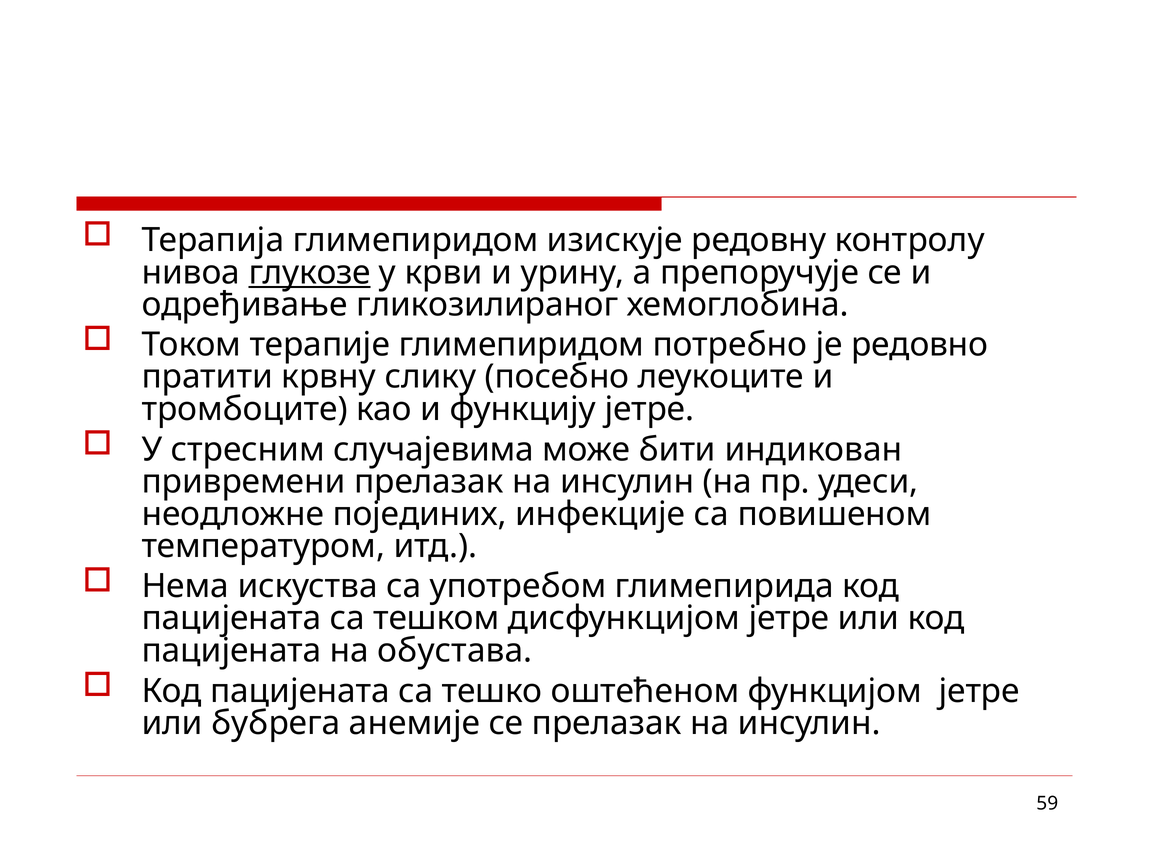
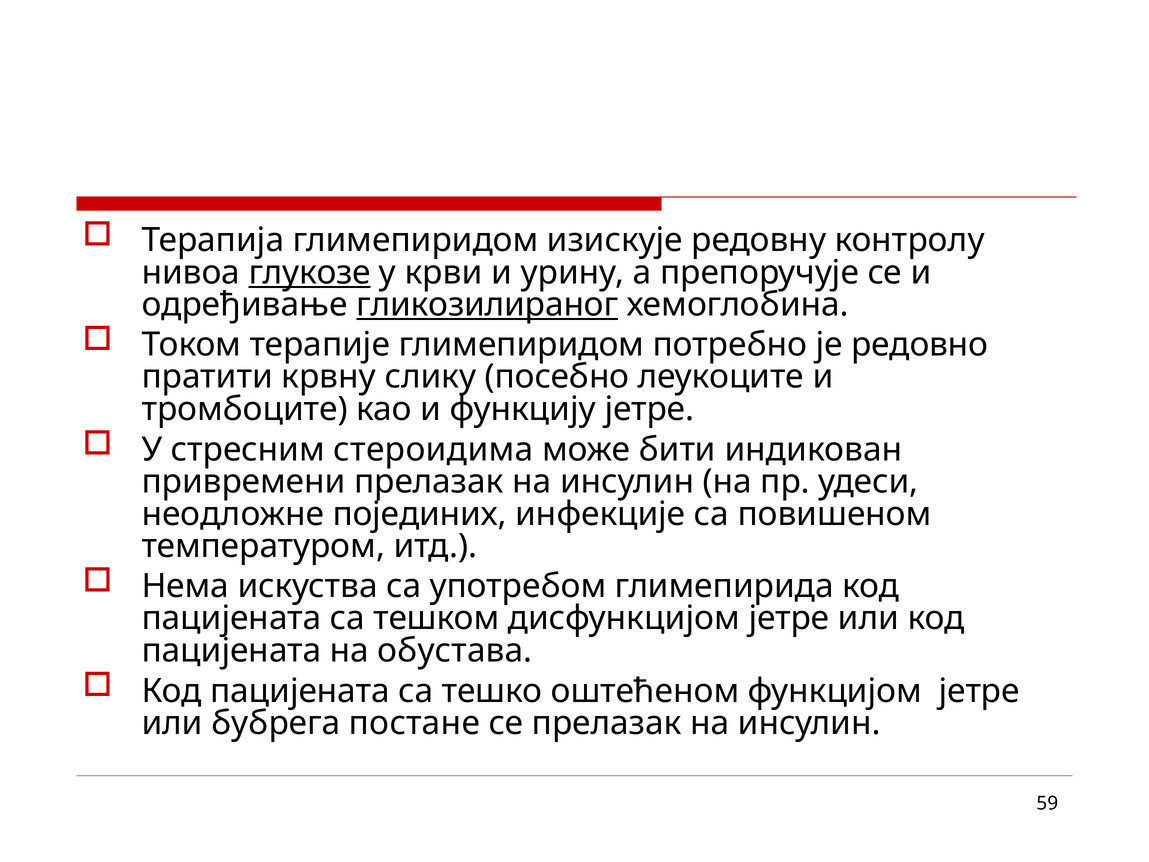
гликозилираног underline: none -> present (487, 305)
случајевима: случајевима -> стероидима (433, 450)
анемије: анемије -> постане (415, 723)
